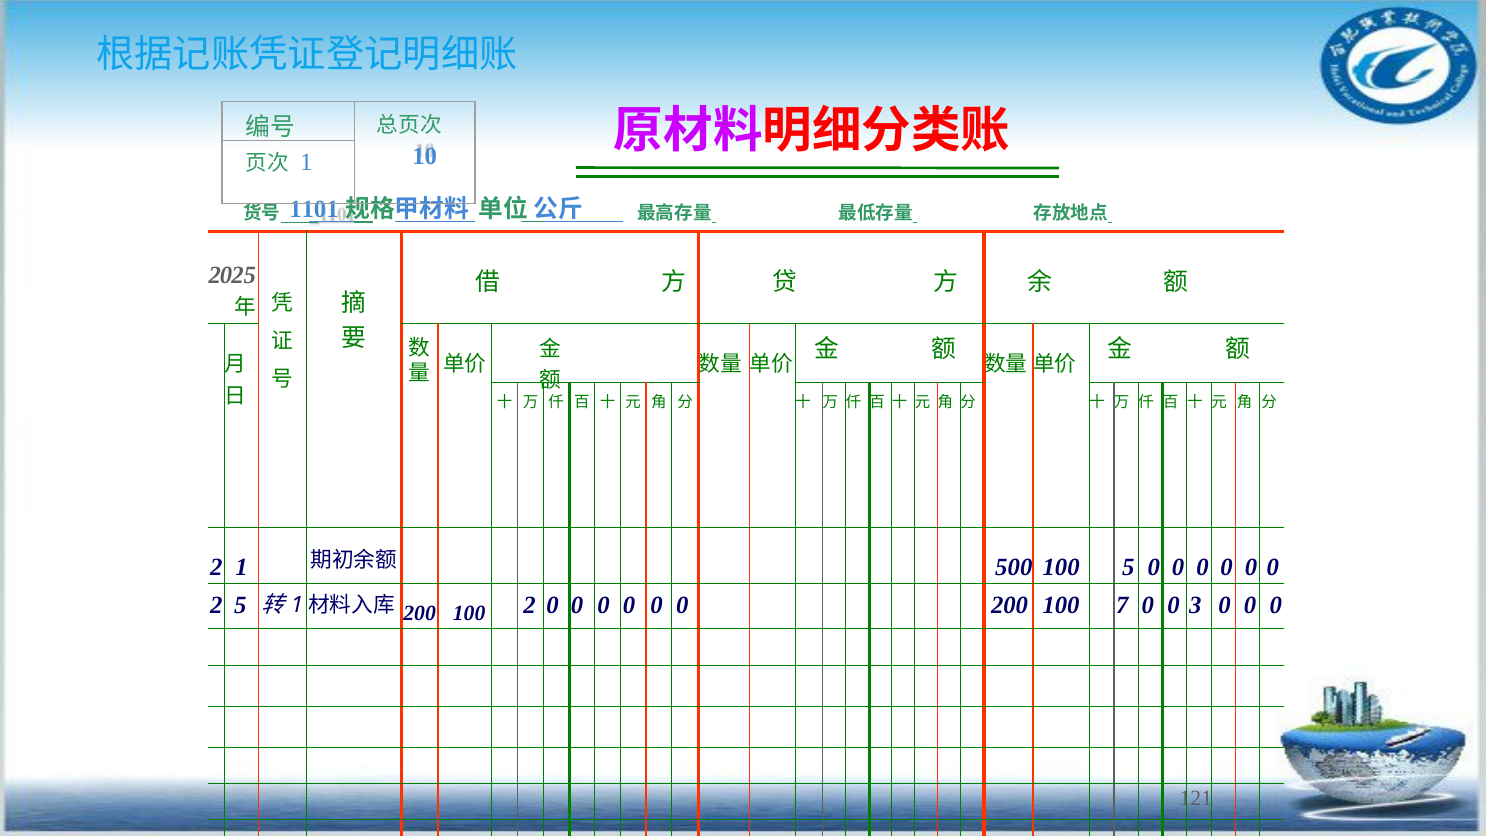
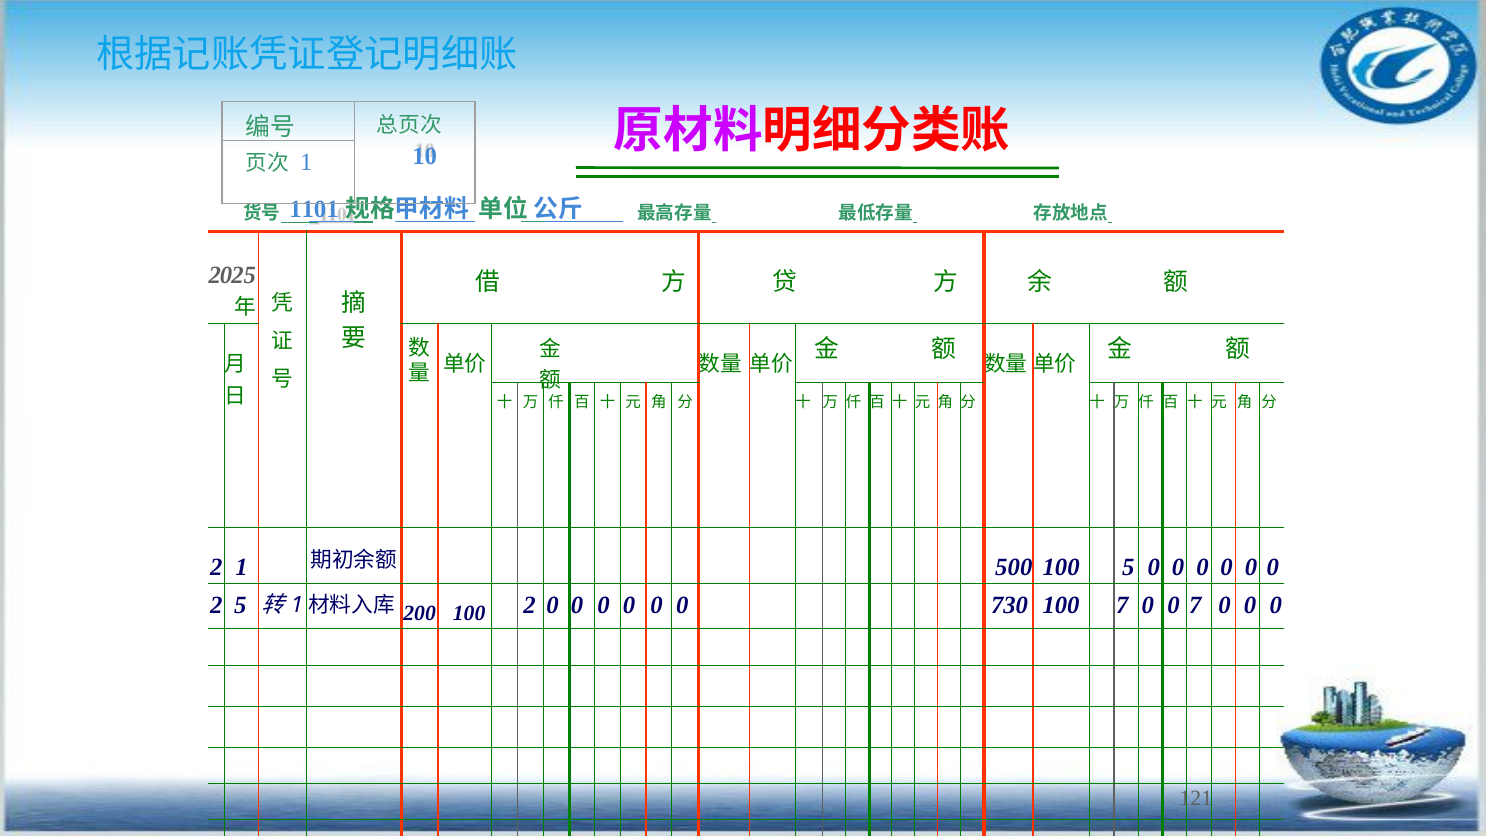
0 200: 200 -> 730 (1010, 606)
0 3: 3 -> 7 (1195, 605)
